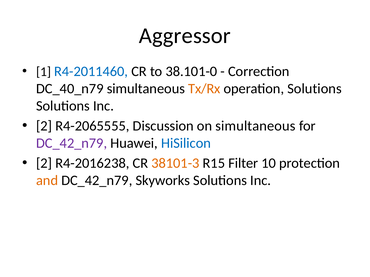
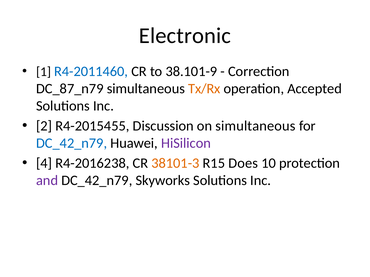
Aggressor: Aggressor -> Electronic (185, 36)
38.101-0: 38.101-0 -> 38.101-9 (191, 72)
DC_40_n79: DC_40_n79 -> DC_87_n79 (70, 89)
operation Solutions: Solutions -> Accepted (315, 89)
R4-2065555: R4-2065555 -> R4-2015455 (92, 126)
DC_42_n79 colour: purple -> blue (72, 143)
HiSilicon colour: blue -> purple (186, 143)
2: 2 -> 4 (44, 163)
Filter: Filter -> Does (243, 163)
and colour: orange -> purple (47, 181)
